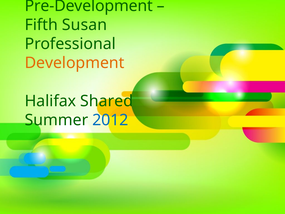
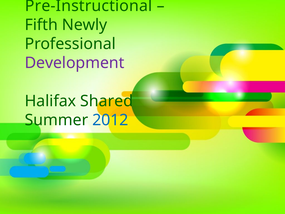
Pre-Development: Pre-Development -> Pre-Instructional (89, 6)
Susan: Susan -> Newly (85, 25)
Development colour: orange -> purple (75, 63)
